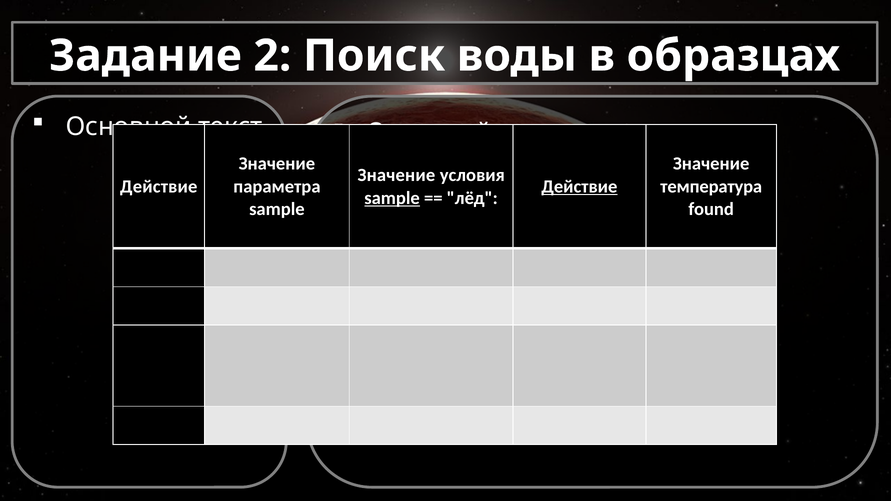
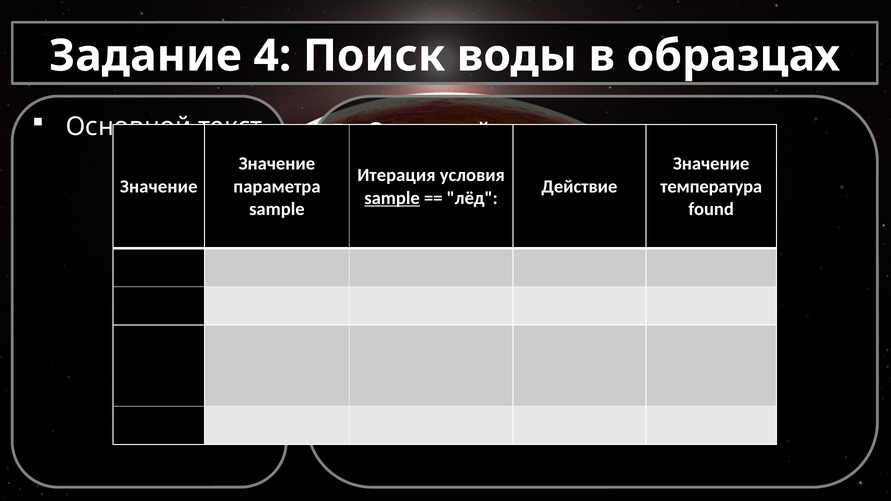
2: 2 -> 4 (272, 56)
Значение: Значение -> Итерация (396, 175)
Действие: Действие -> Значение (159, 187)
Действие underline: present -> none (579, 187)
